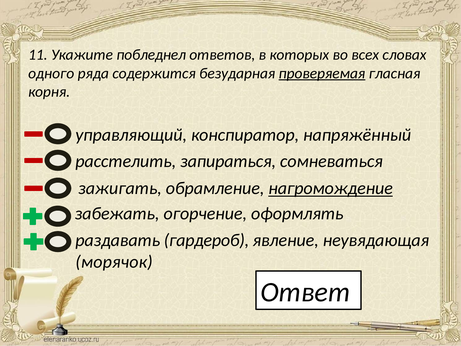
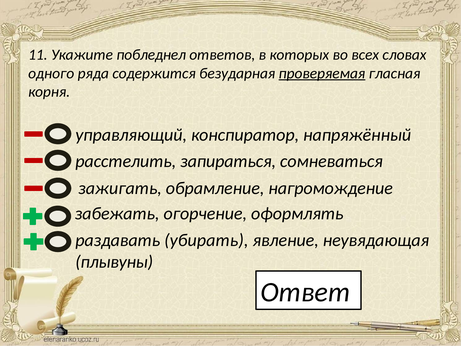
нагромождение underline: present -> none (331, 188)
гардероб: гардероб -> убирать (206, 240)
морячок: морячок -> плывуны (114, 262)
